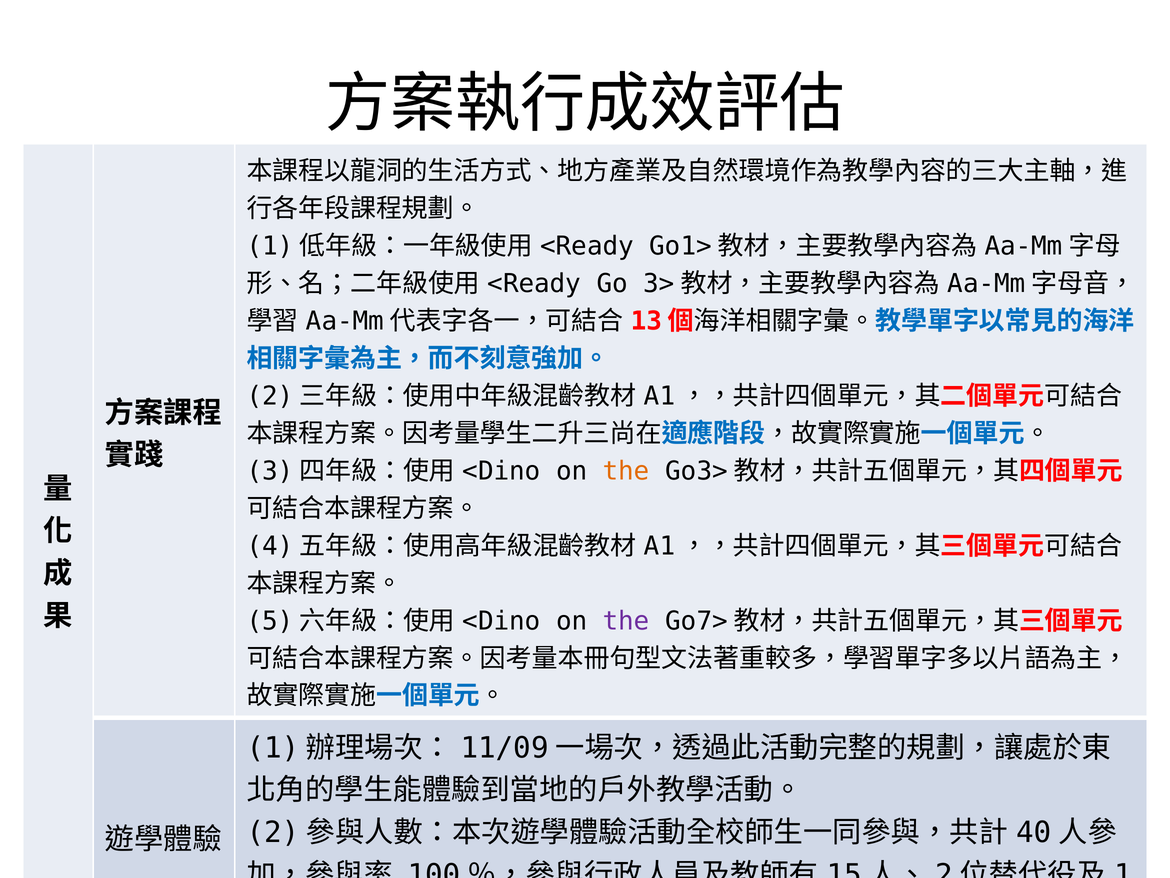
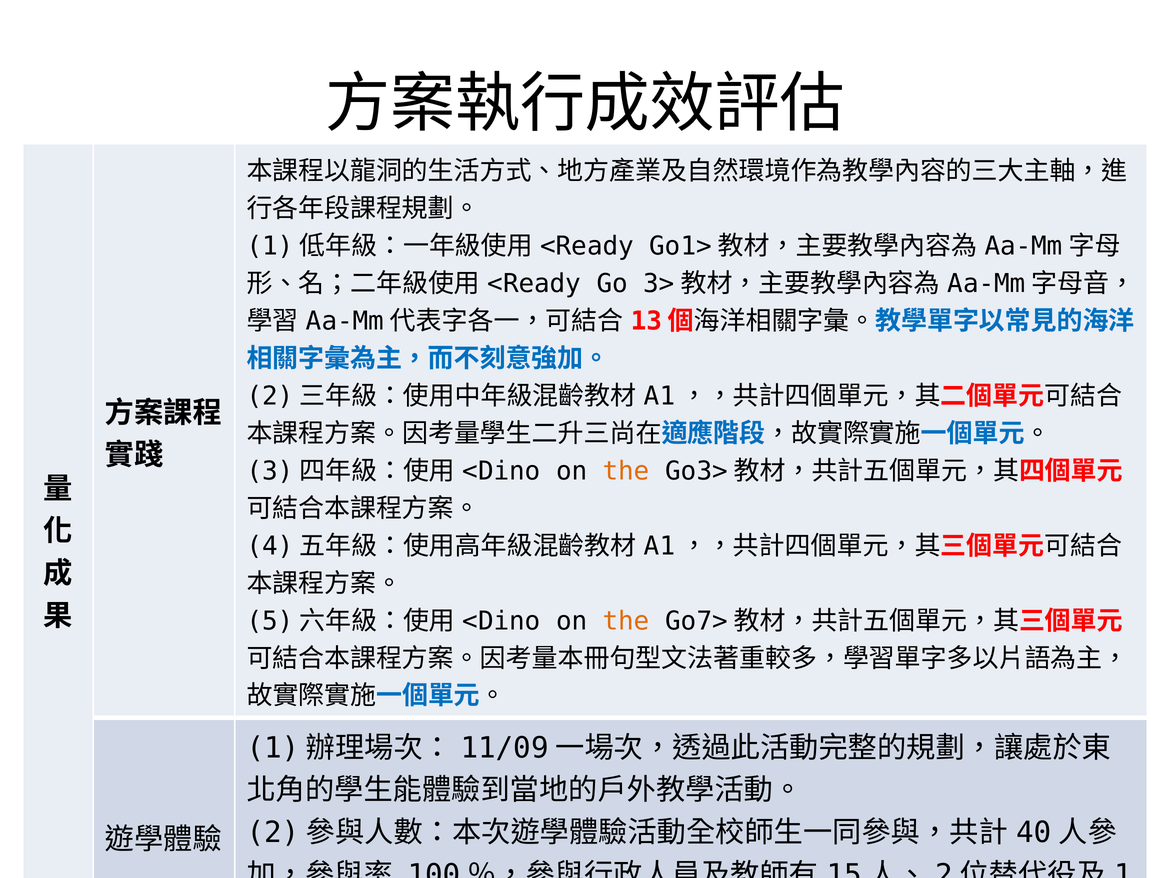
the colour: purple -> orange (626, 621)
